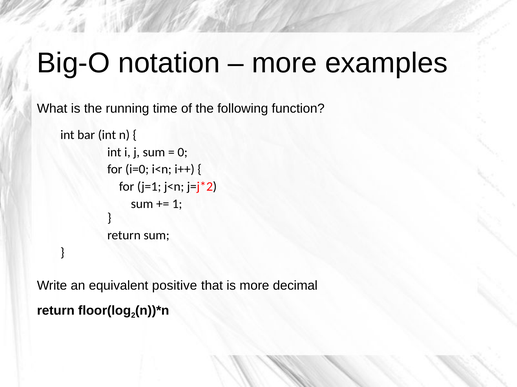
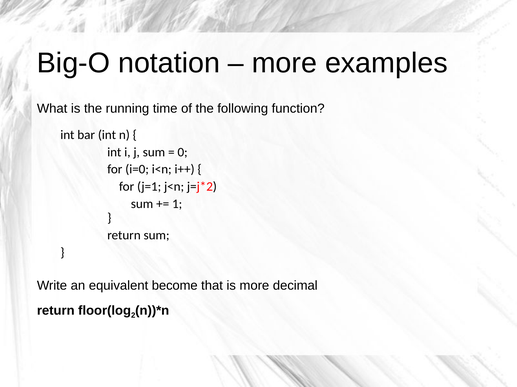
positive: positive -> become (175, 286)
